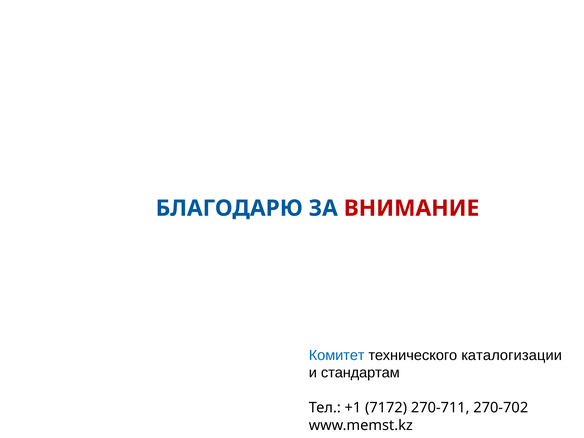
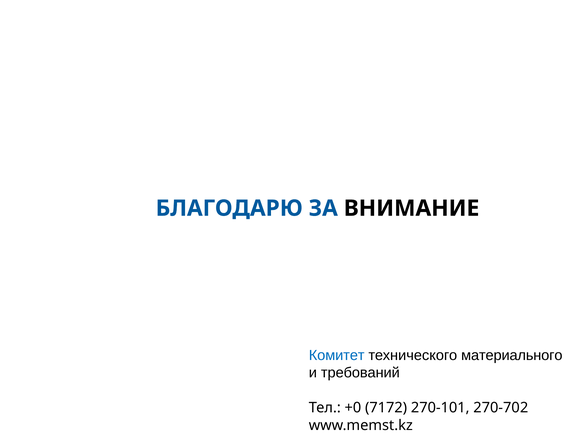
ВНИМАНИЕ colour: red -> black (411, 208)
каталогизации: каталогизации -> материального (512, 355)
стандартам: стандартам -> требований (360, 373)
+1: +1 -> +0 (353, 408)
270-711: 270-711 -> 270-101 (440, 408)
